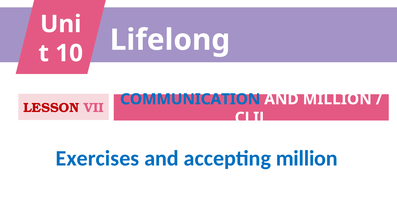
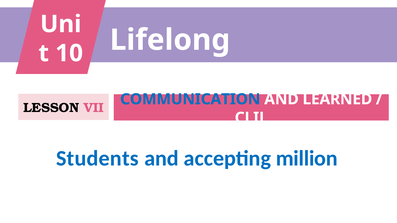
AND MILLION: MILLION -> LEARNED (337, 99)
LESSON colour: red -> black (51, 108)
Exercises: Exercises -> Students (97, 159)
